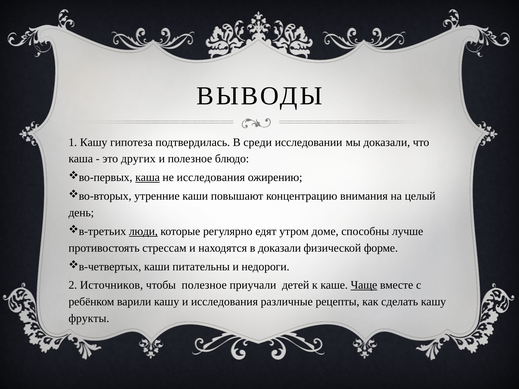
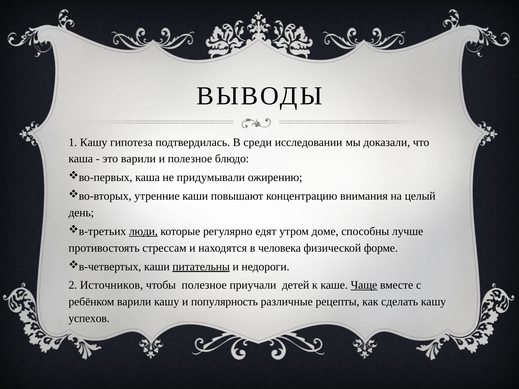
это других: других -> варили (138, 159)
каша underline: present -> none (148, 178)
не исследования: исследования -> придумывали (211, 178)
в доказали: доказали -> человека (280, 248)
питательны underline: none -> present (201, 267)
и исследования: исследования -> популярность (225, 302)
фрукты: фрукты -> успехов (89, 319)
